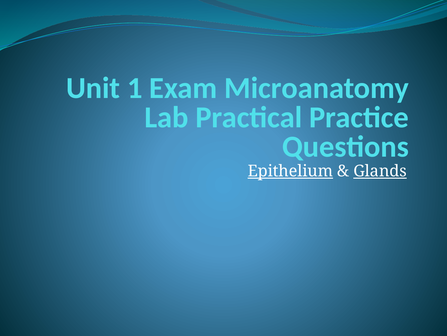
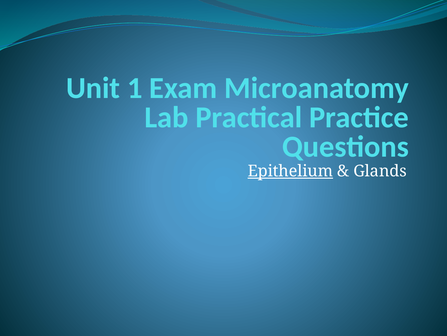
Glands underline: present -> none (380, 171)
